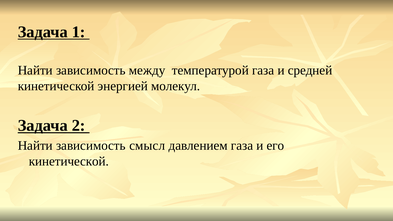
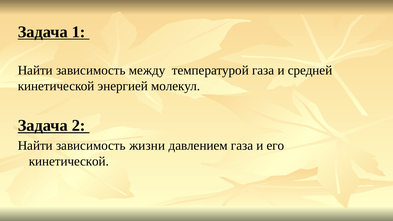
смысл: смысл -> жизни (147, 146)
